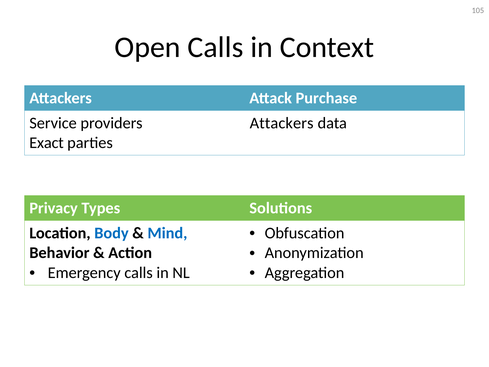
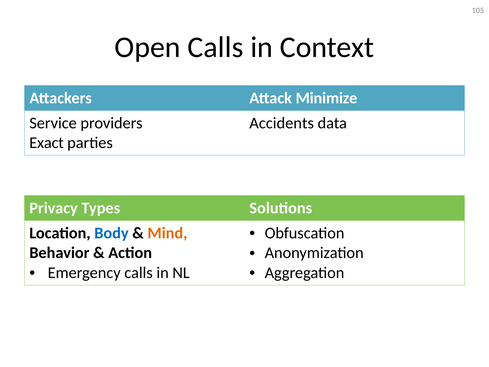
Purchase: Purchase -> Minimize (326, 98)
Attackers: Attackers -> Accidents (282, 123)
Mind colour: blue -> orange (167, 233)
